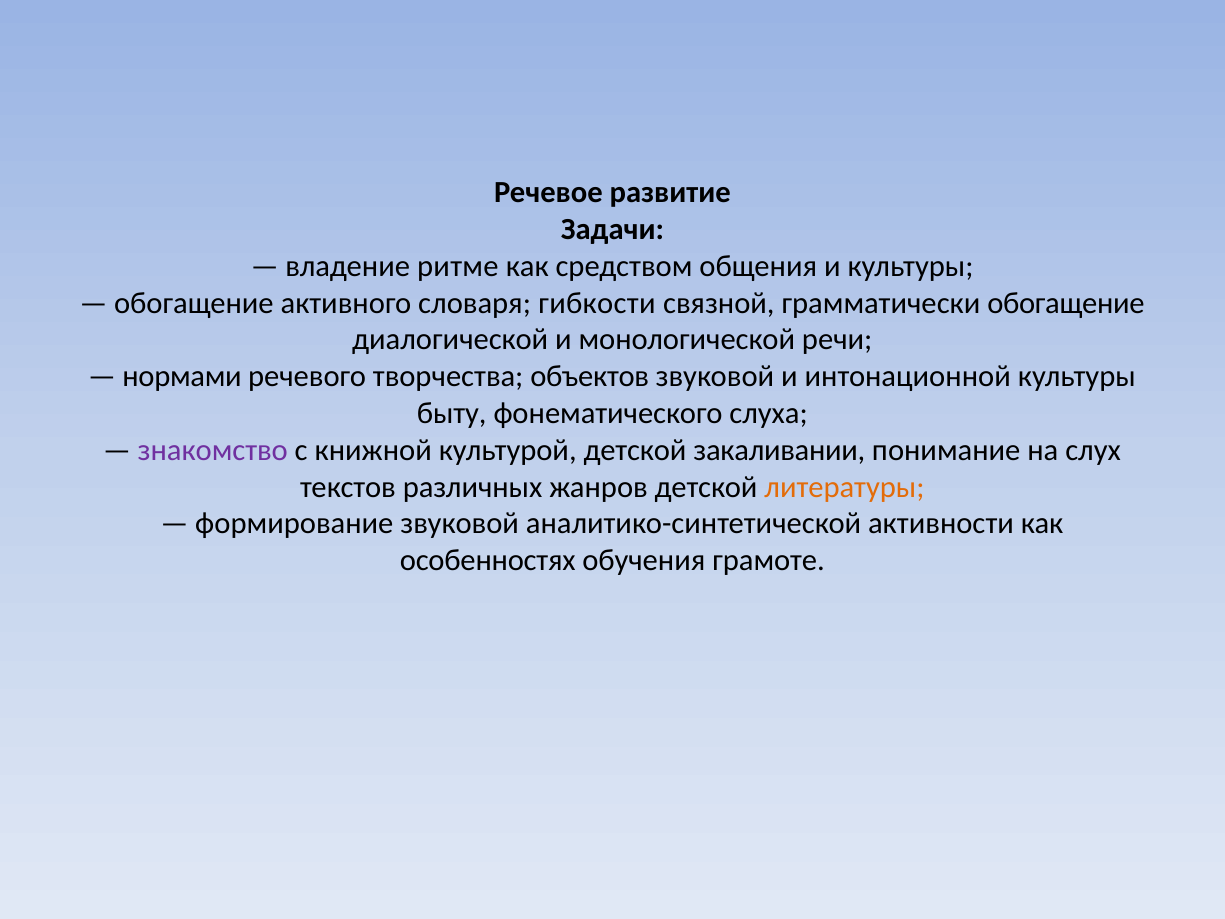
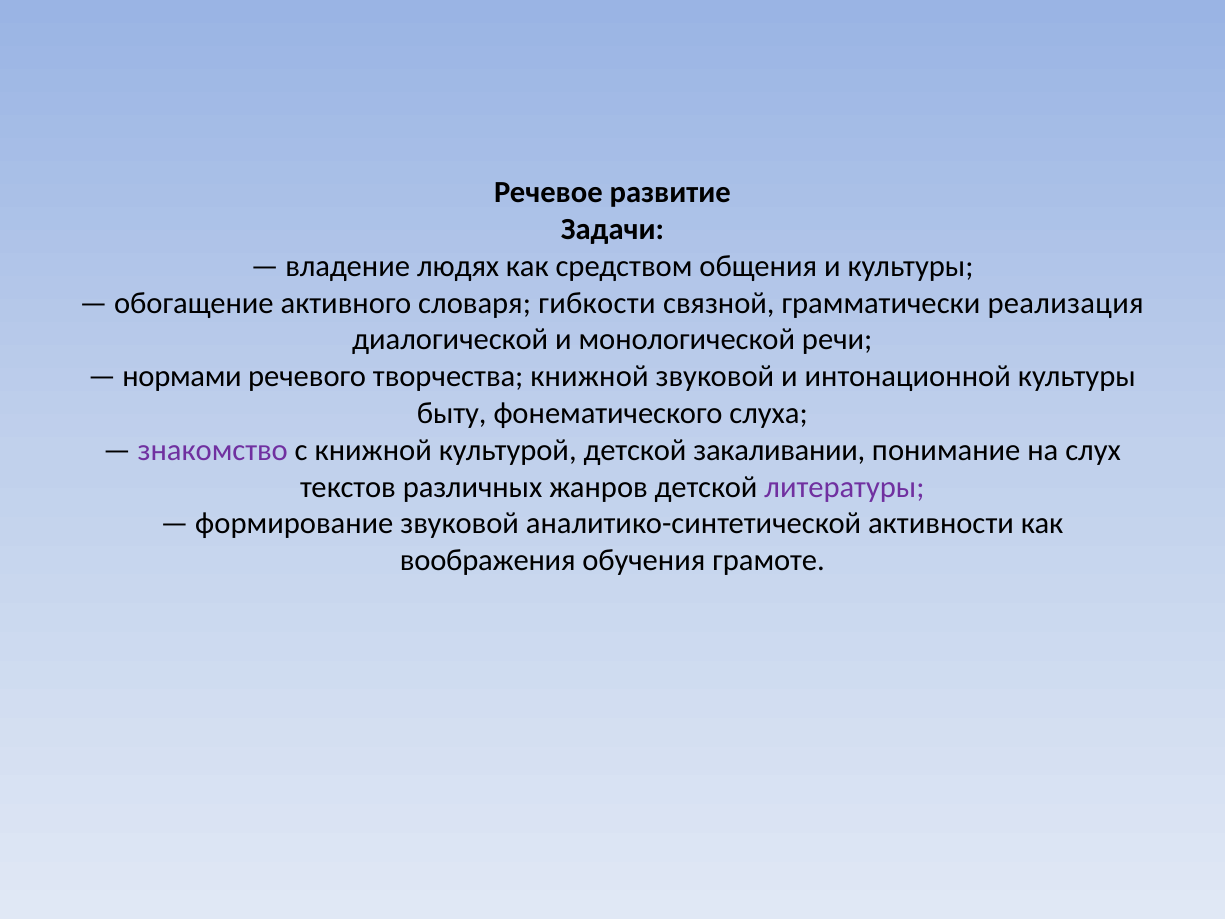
ритме: ритме -> людях (458, 266)
грамматически обогащение: обогащение -> реализация (1066, 303)
творчества объектов: объектов -> книжной (589, 377)
литературы colour: orange -> purple (844, 487)
особенностях: особенностях -> воображения (488, 560)
